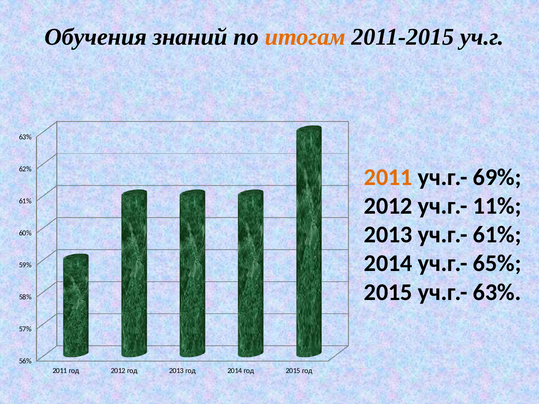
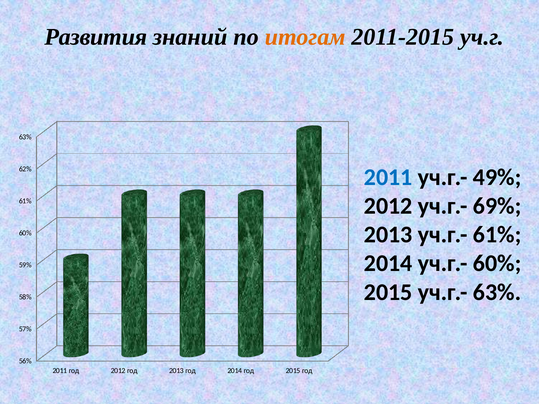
Обучения: Обучения -> Развития (96, 37)
2011 colour: orange -> blue (388, 177)
69%: 69% -> 49% (497, 177)
11%: 11% -> 69% (497, 206)
уч.г.- 65%: 65% -> 60% (497, 264)
